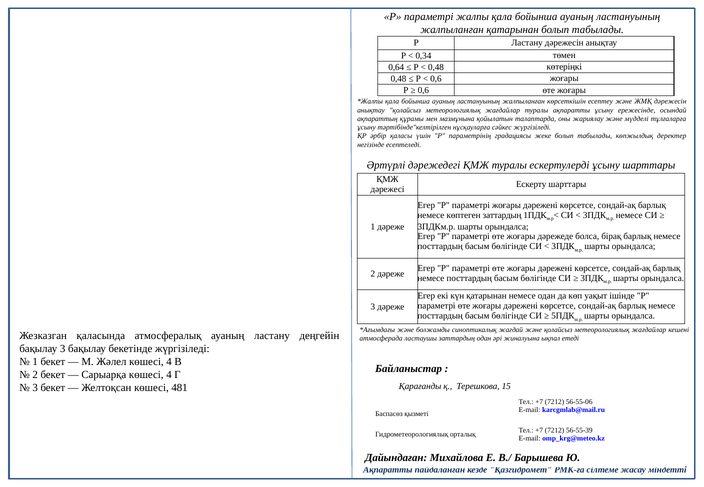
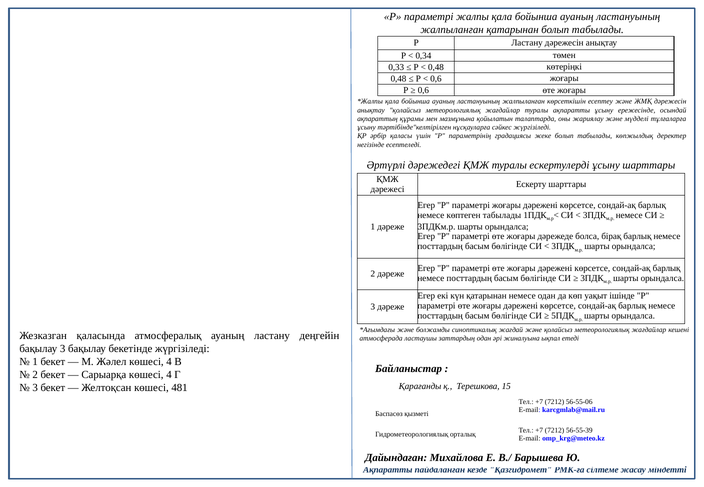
0,64: 0,64 -> 0,33 (396, 67)
көптеген заттардың: заттардың -> табылады (502, 215)
